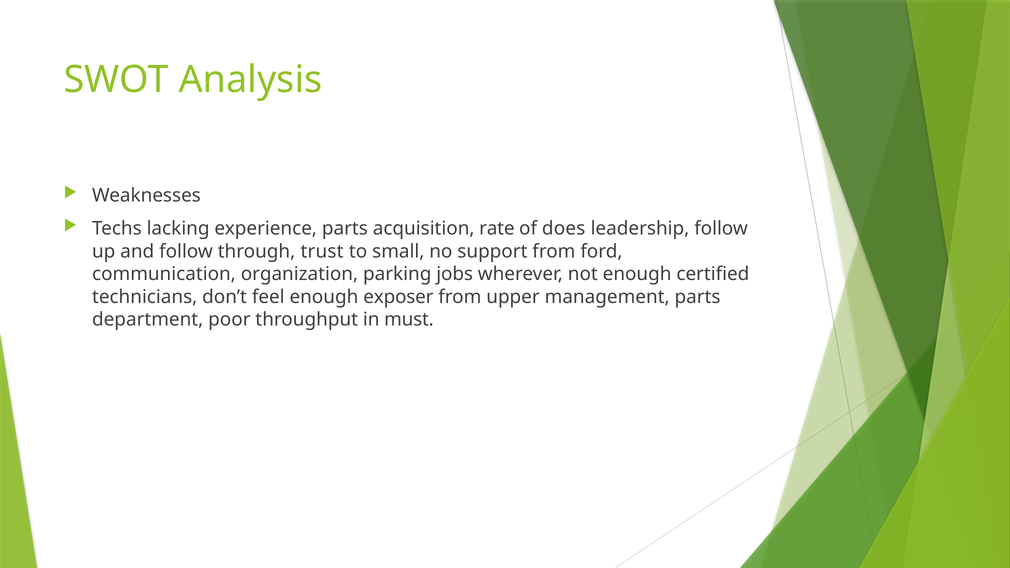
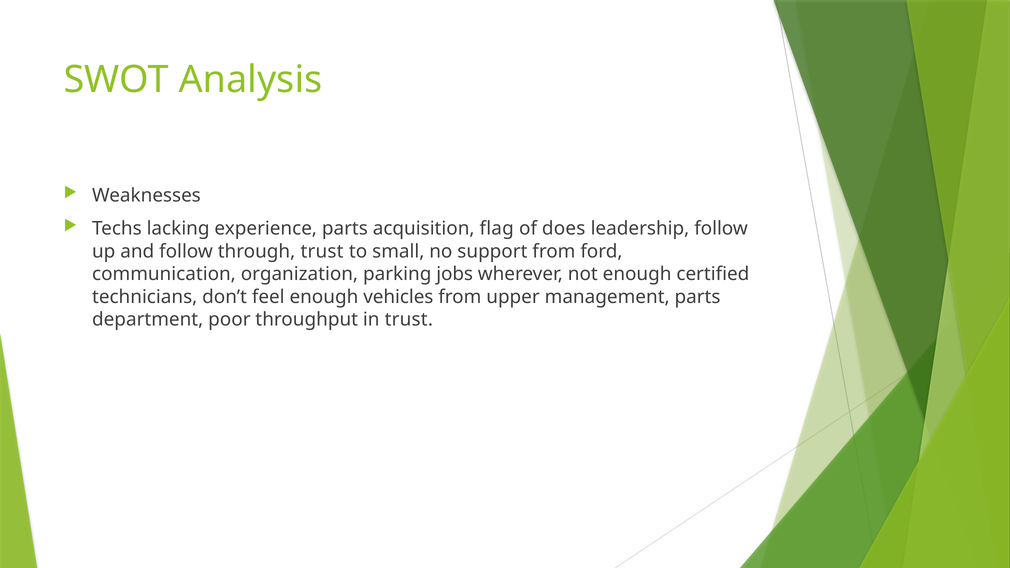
rate: rate -> flag (497, 229)
exposer: exposer -> vehicles (398, 297)
in must: must -> trust (409, 320)
